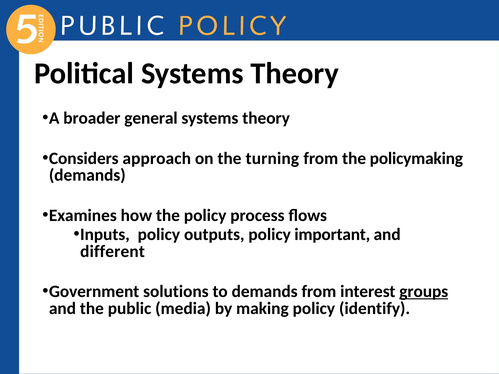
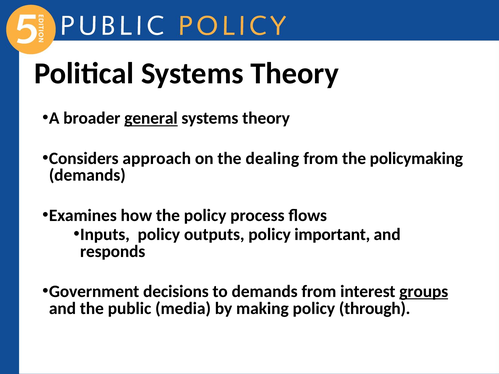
general underline: none -> present (151, 118)
turning: turning -> dealing (272, 159)
different: different -> responds (113, 252)
solutions: solutions -> decisions (176, 292)
identify: identify -> through (375, 309)
